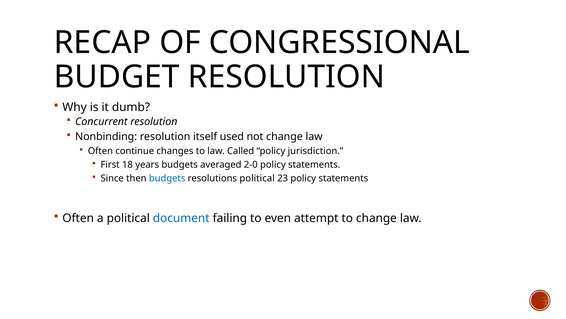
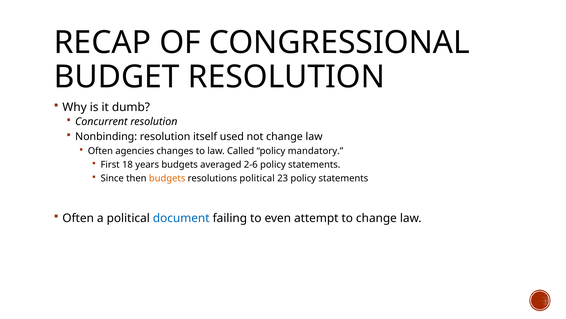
continue: continue -> agencies (135, 151)
jurisdiction: jurisdiction -> mandatory (316, 151)
2-0: 2-0 -> 2-6 (251, 164)
budgets colour: blue -> orange (167, 178)
